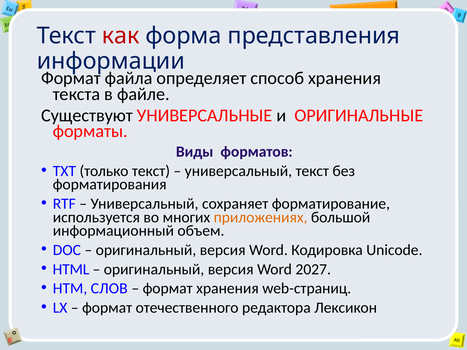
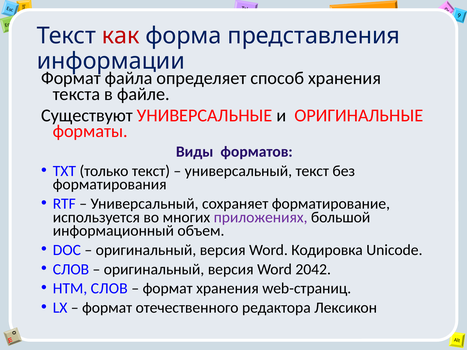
приложениях colour: orange -> purple (261, 217)
HTML: HTML -> СЛОВ (71, 269)
2027: 2027 -> 2042 (313, 269)
